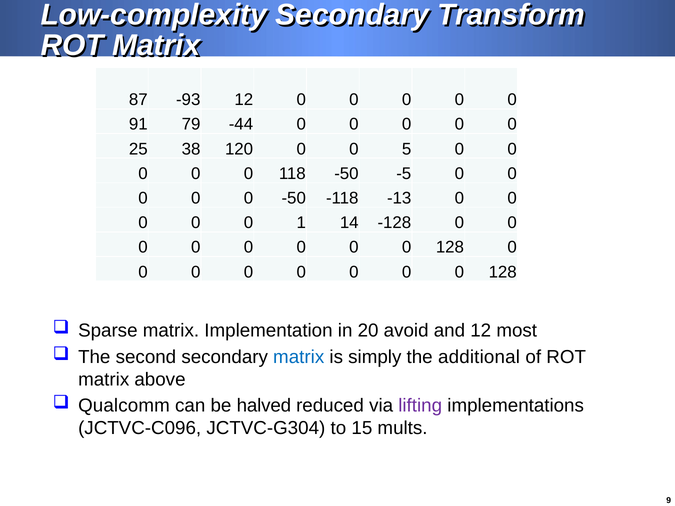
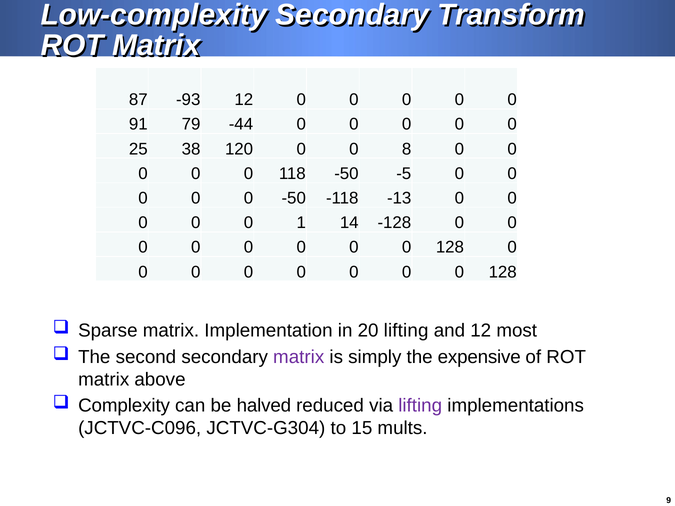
5: 5 -> 8 (407, 149)
20 avoid: avoid -> lifting (406, 331)
matrix colour: blue -> purple (299, 357)
additional: additional -> expensive (479, 357)
Qualcomm: Qualcomm -> Complexity (124, 406)
